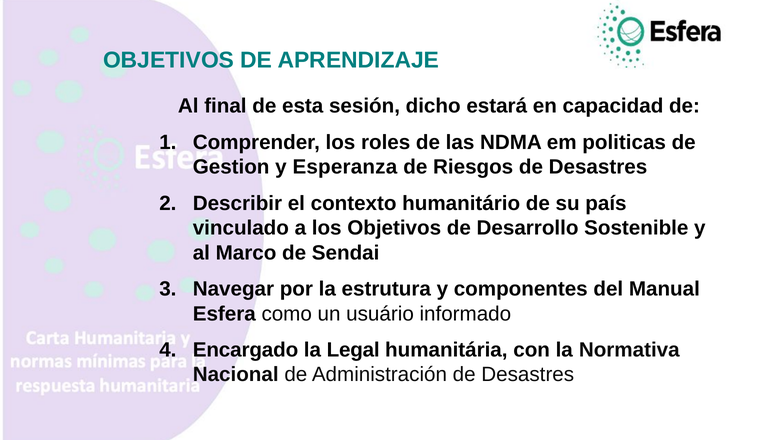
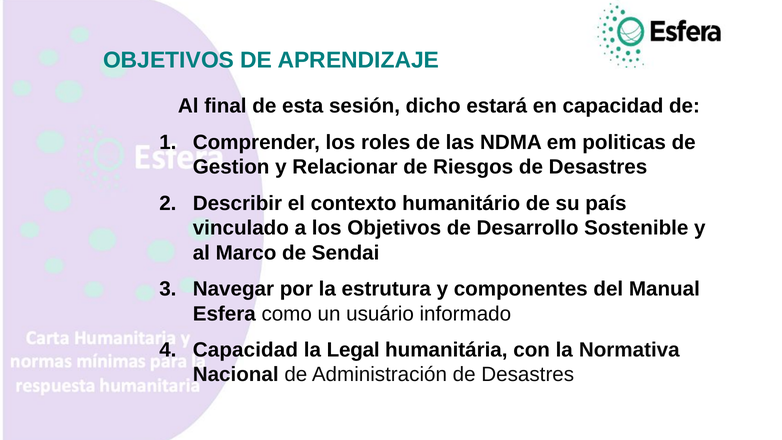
Esperanza: Esperanza -> Relacionar (345, 167)
Encargado: Encargado -> Capacidad (245, 350)
